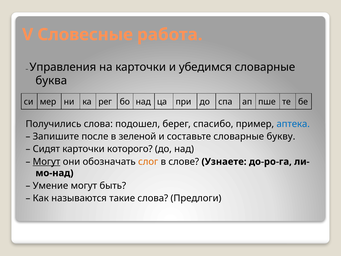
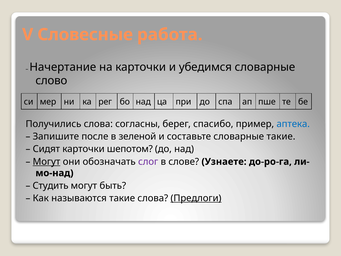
Управления: Управления -> Начертание (63, 67)
буква: буква -> слово (51, 81)
подошел: подошел -> согласны (138, 124)
словарные букву: букву -> такие (281, 136)
которого: которого -> шепотом (130, 149)
слог colour: orange -> purple (148, 162)
Умение: Умение -> Студить (51, 185)
Предлоги underline: none -> present (196, 198)
